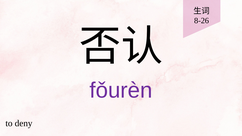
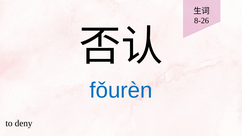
fǒurèn colour: purple -> blue (121, 90)
